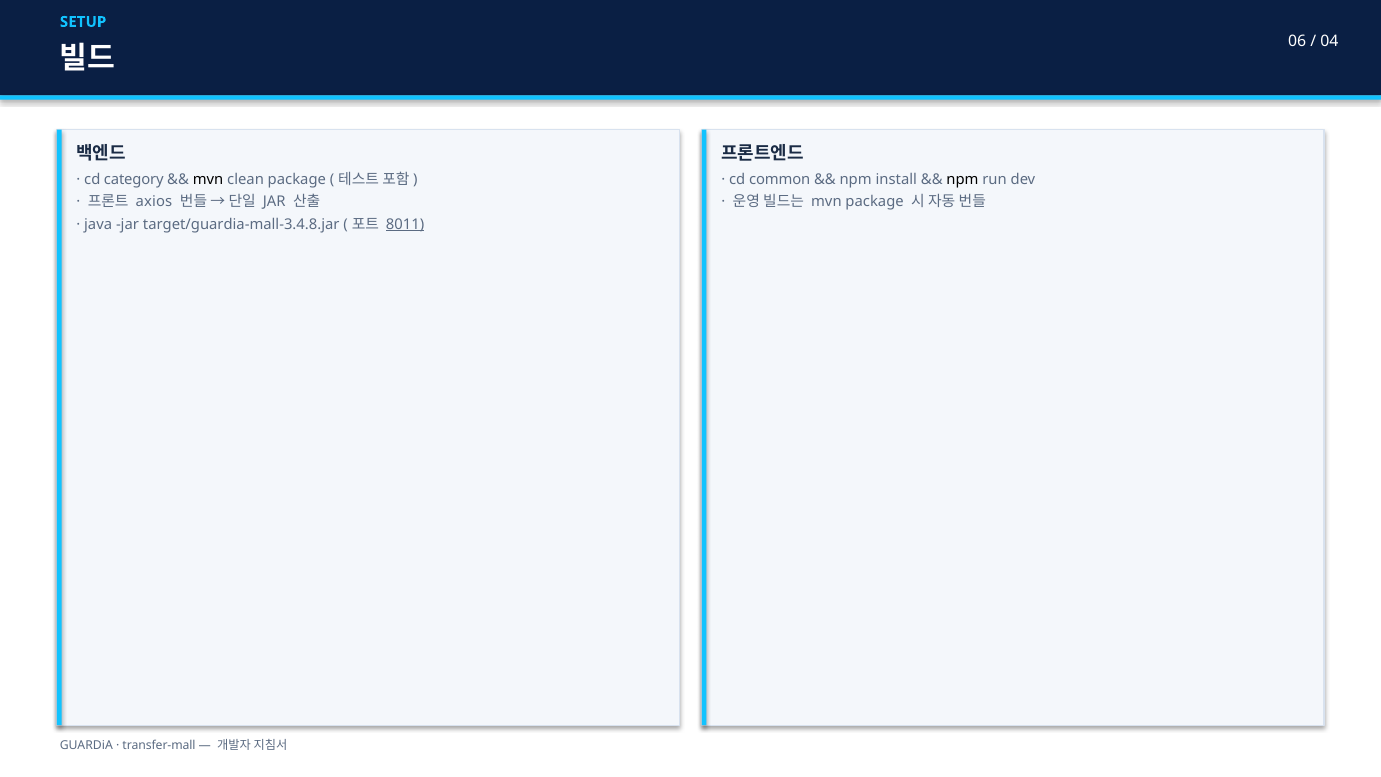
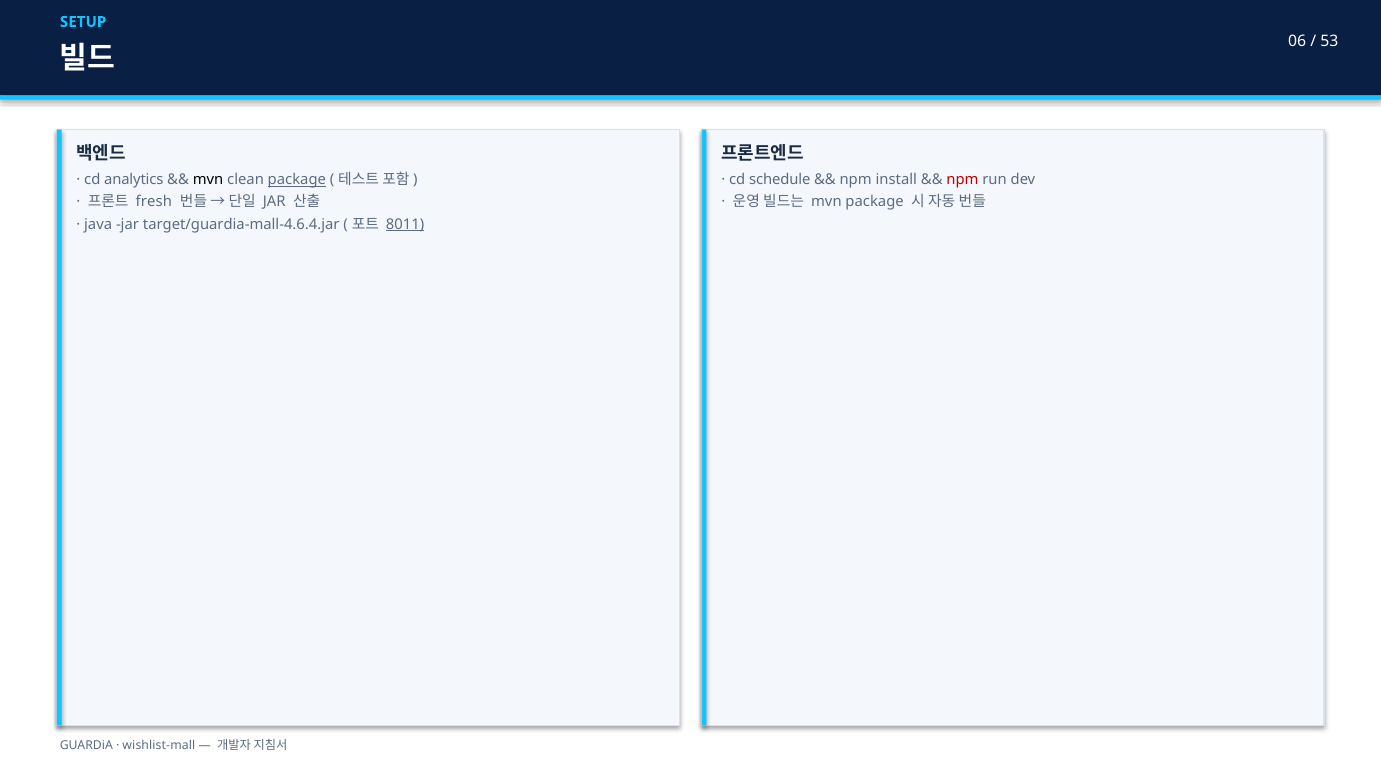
04: 04 -> 53 (1329, 41)
category: category -> analytics (134, 180)
package underline: none -> present (297, 180)
common: common -> schedule (780, 180)
npm colour: black -> red (962, 180)
axios: axios -> fresh (154, 202)
target/guardia-mall-3.4.8.jar: target/guardia-mall-3.4.8.jar -> target/guardia-mall-4.6.4.jar (241, 224)
transfer-mall: transfer-mall -> wishlist-mall (159, 745)
